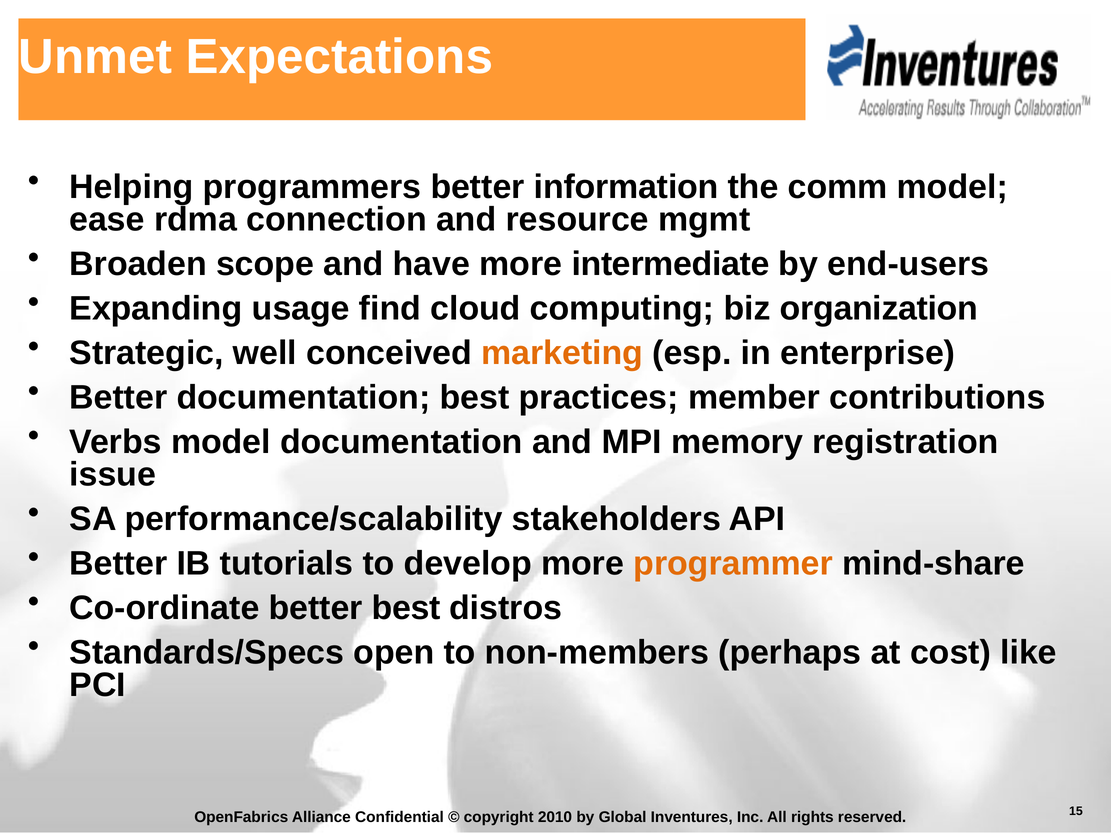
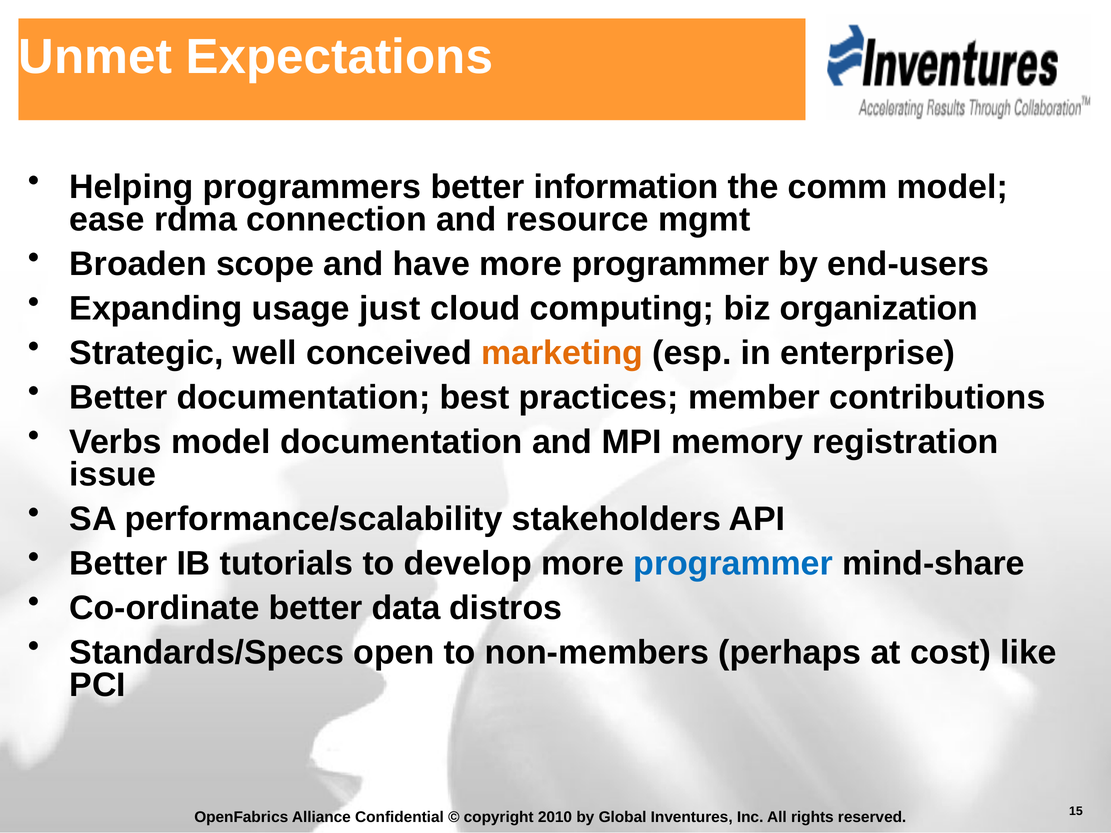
have more intermediate: intermediate -> programmer (671, 264)
find: find -> just (390, 309)
programmer colour: orange -> blue (733, 564)
better best: best -> data (406, 608)
